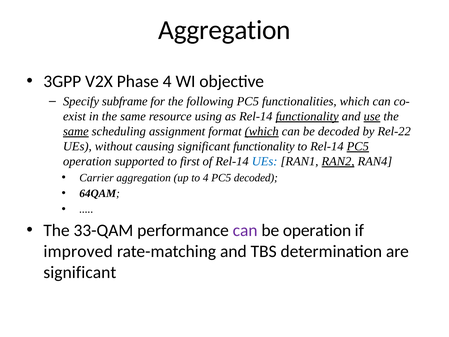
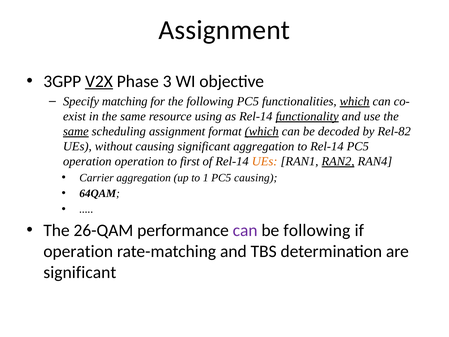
Aggregation: Aggregation -> Assignment (224, 30)
V2X underline: none -> present (99, 81)
Phase 4: 4 -> 3 (167, 81)
subframe: subframe -> matching (125, 101)
which underline: none -> present (355, 101)
use underline: present -> none (372, 116)
Rel-22: Rel-22 -> Rel-82 (394, 131)
significant functionality: functionality -> aggregation (264, 146)
PC5 underline: present -> none (358, 146)
operation supported: supported -> operation (139, 161)
UEs colour: blue -> orange (265, 161)
to 4: 4 -> 1 (206, 178)
PC5 decoded: decoded -> causing (256, 178)
33-QAM: 33-QAM -> 26-QAM (103, 230)
be operation: operation -> following (317, 230)
improved: improved -> operation (78, 251)
